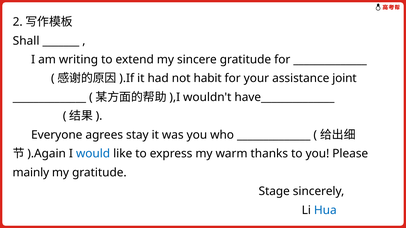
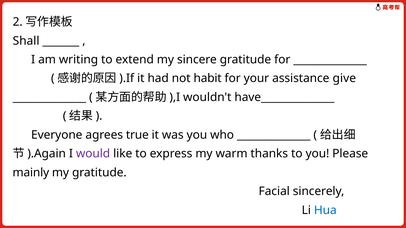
joint: joint -> give (344, 79)
stay: stay -> true (137, 135)
would colour: blue -> purple (93, 154)
Stage: Stage -> Facial (274, 192)
